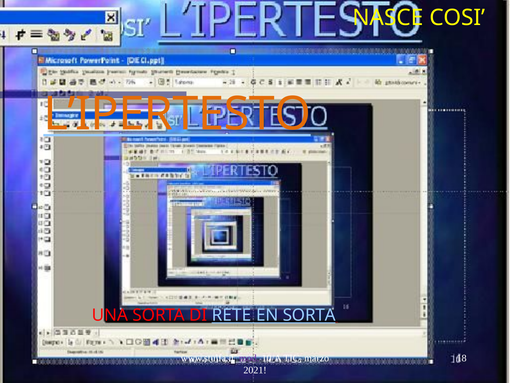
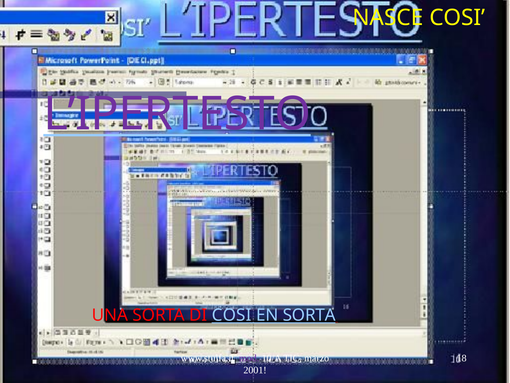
L’IPERTESTO colour: orange -> purple (177, 114)
DI RETE: RETE -> COSI (232, 315)
2021: 2021 -> 2001 (255, 370)
